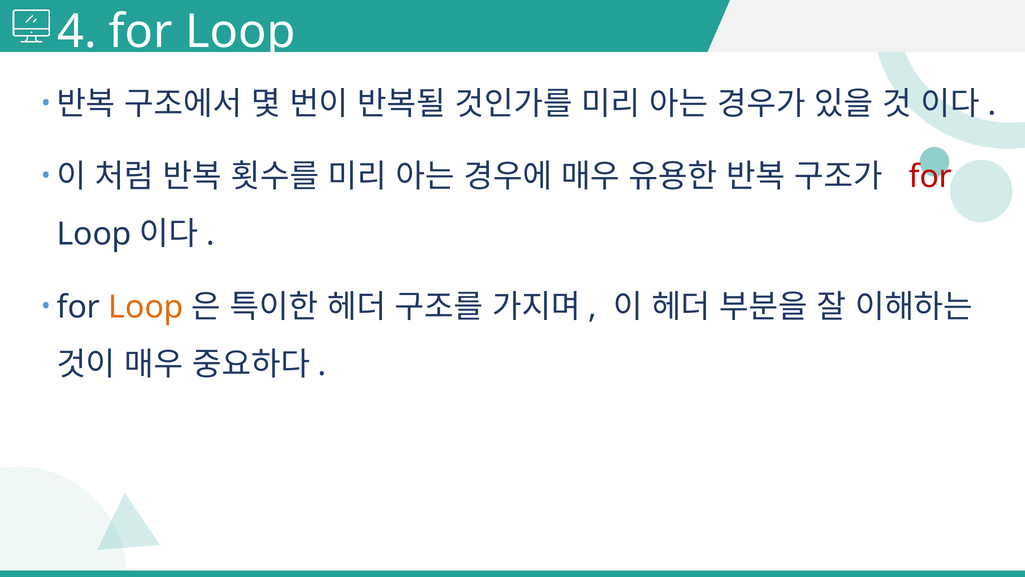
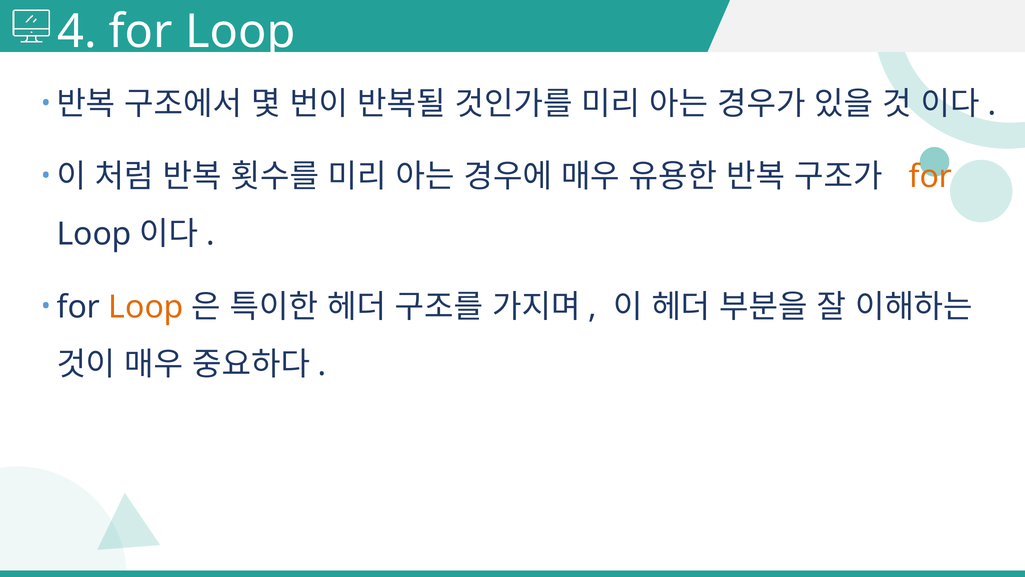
for colour: red -> orange (930, 177)
